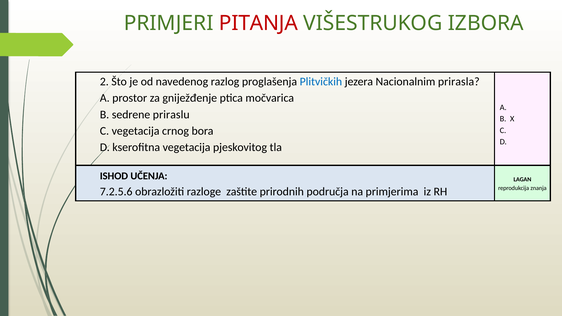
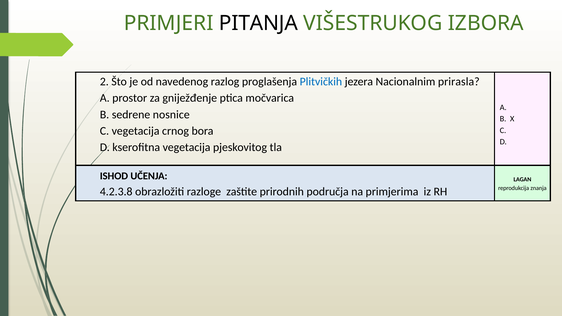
PITANJA colour: red -> black (258, 23)
priraslu: priraslu -> nosnice (171, 115)
7.2.5.6: 7.2.5.6 -> 4.2.3.8 (116, 192)
